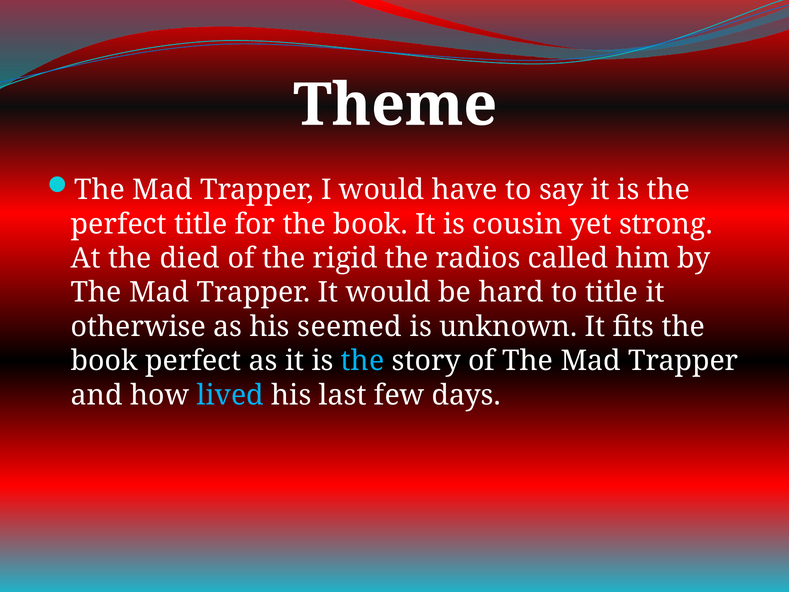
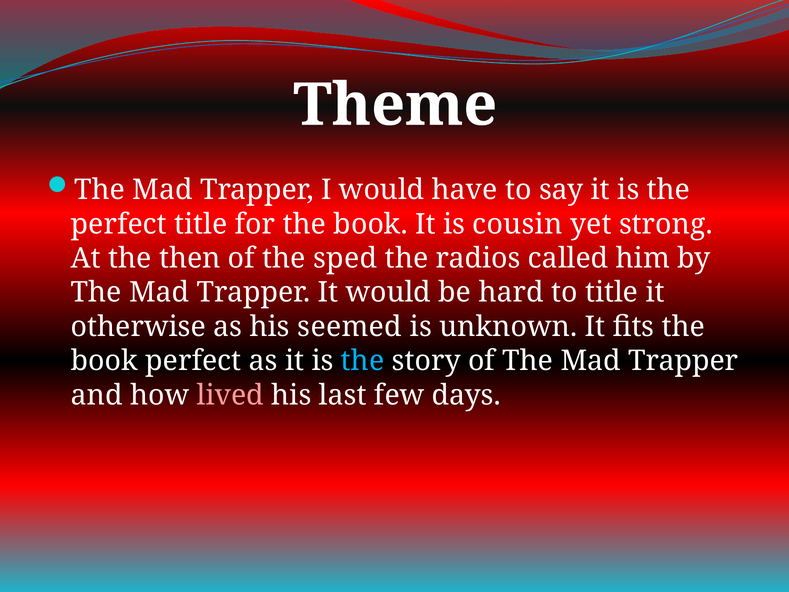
died: died -> then (190, 258)
rigid: rigid -> sped (345, 258)
lived colour: light blue -> pink (230, 395)
